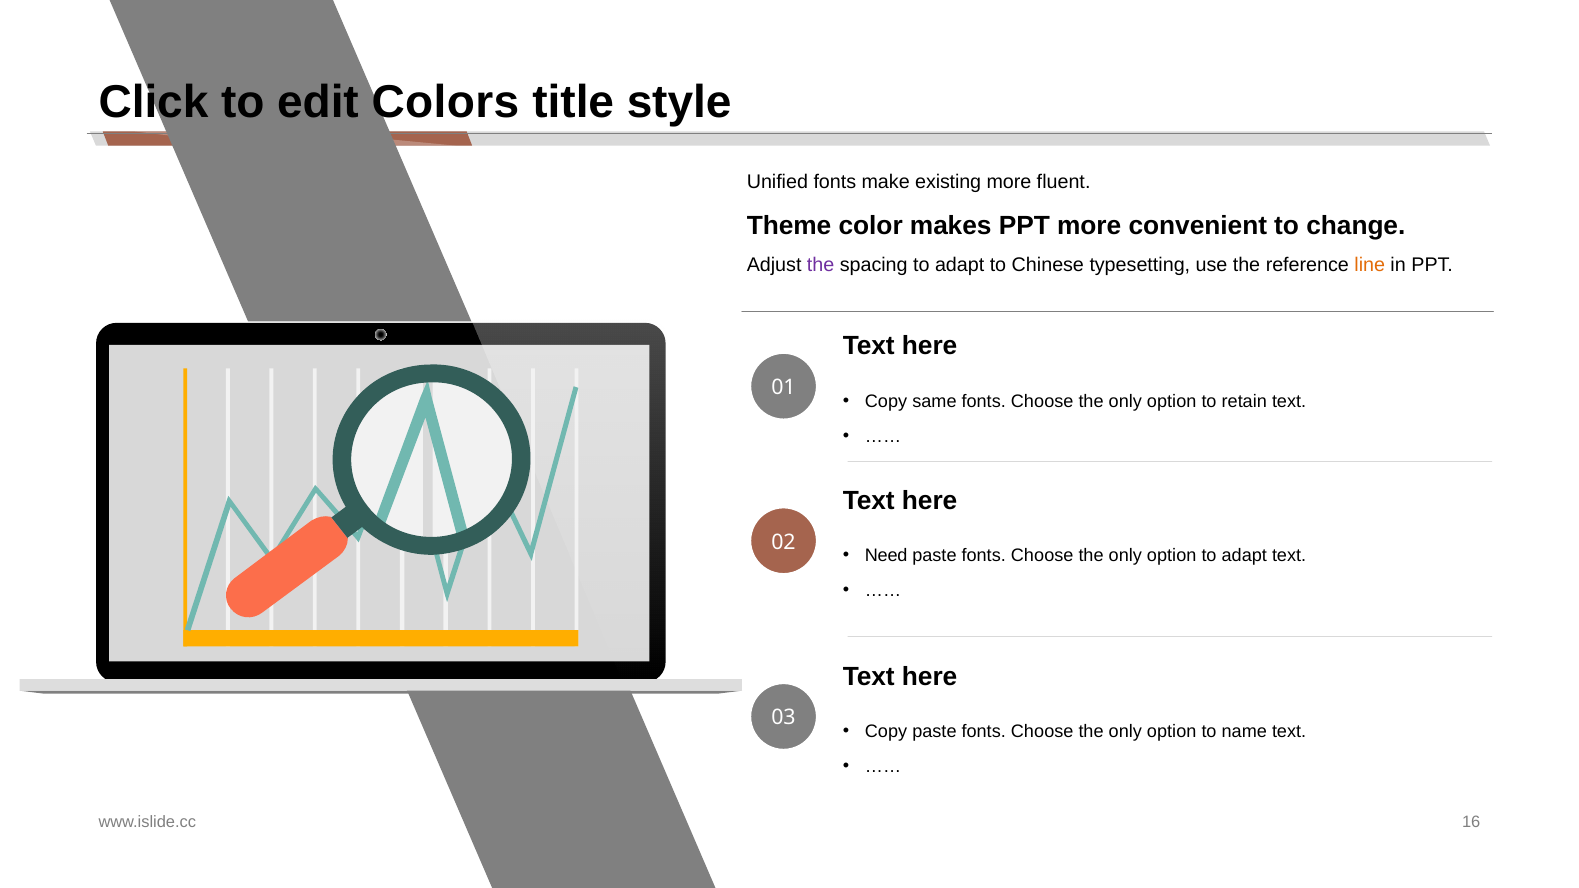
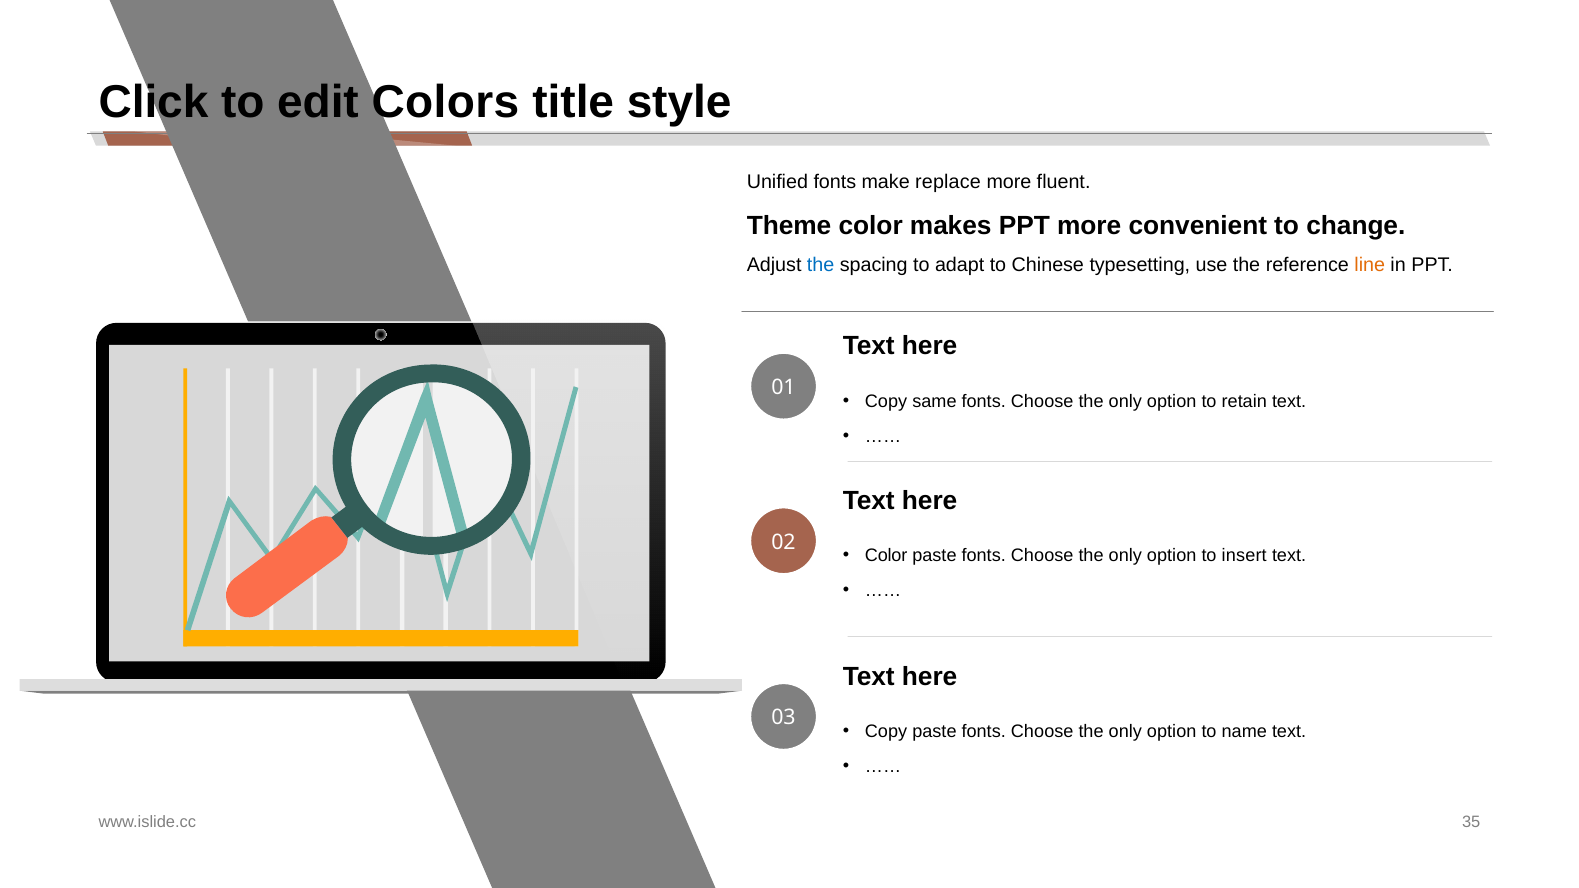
existing: existing -> replace (948, 182)
the colour: purple -> blue (821, 265)
Need: Need -> Color (886, 556)
option to adapt: adapt -> insert (1244, 556)
16: 16 -> 35 (1471, 823)
